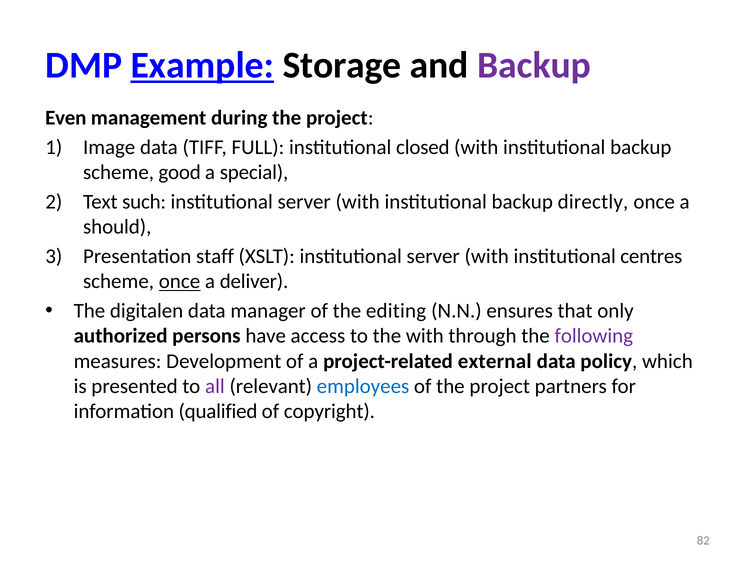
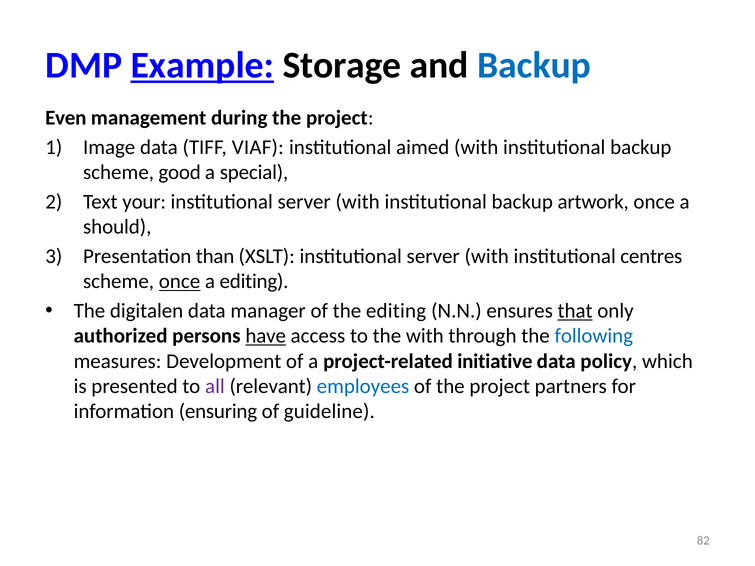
Backup colour: purple -> blue (534, 66)
FULL: FULL -> VIAF (258, 147)
closed: closed -> aimed (423, 147)
such: such -> your (144, 202)
directly: directly -> artwork (593, 202)
staff: staff -> than (215, 256)
a deliver: deliver -> editing (254, 282)
that underline: none -> present (575, 311)
have underline: none -> present (266, 336)
following colour: purple -> blue (594, 336)
external: external -> initiative (495, 361)
qualified: qualified -> ensuring (218, 412)
copyright: copyright -> guideline (329, 412)
